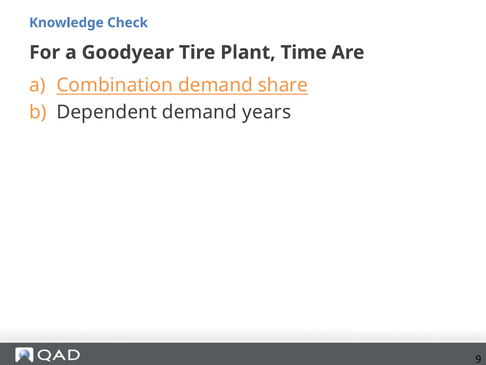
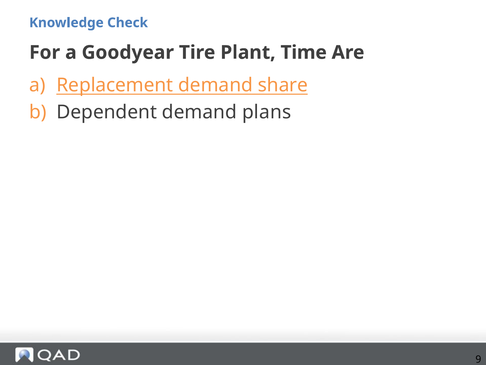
Combination: Combination -> Replacement (115, 85)
years: years -> plans (267, 112)
